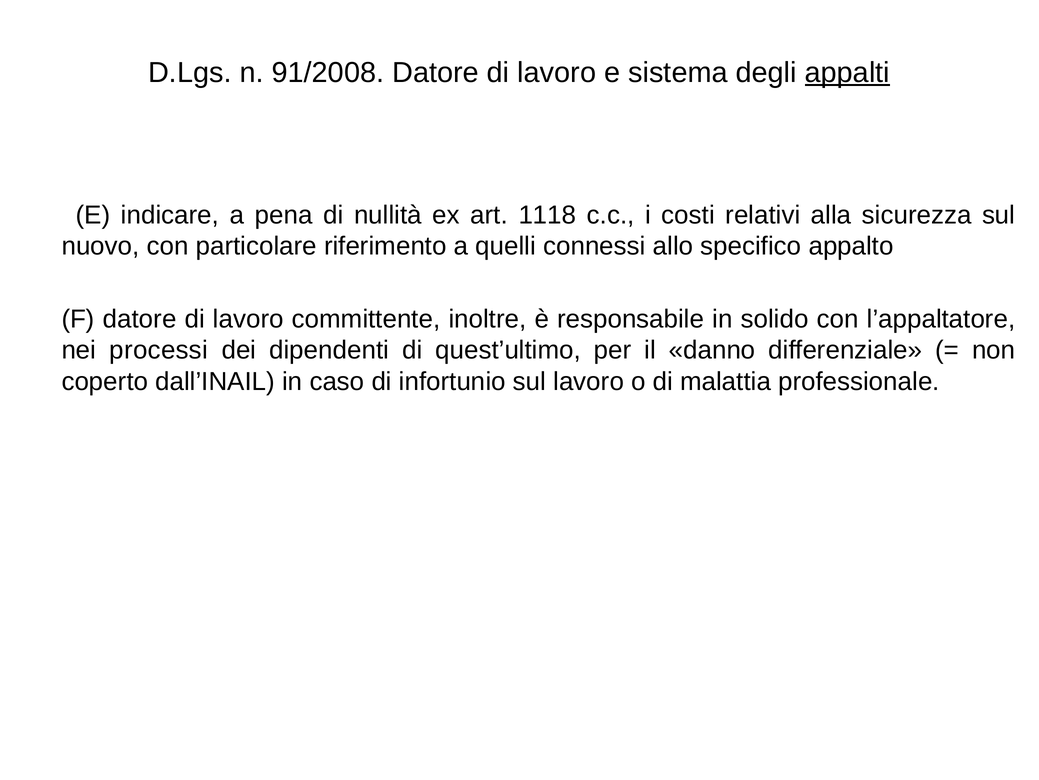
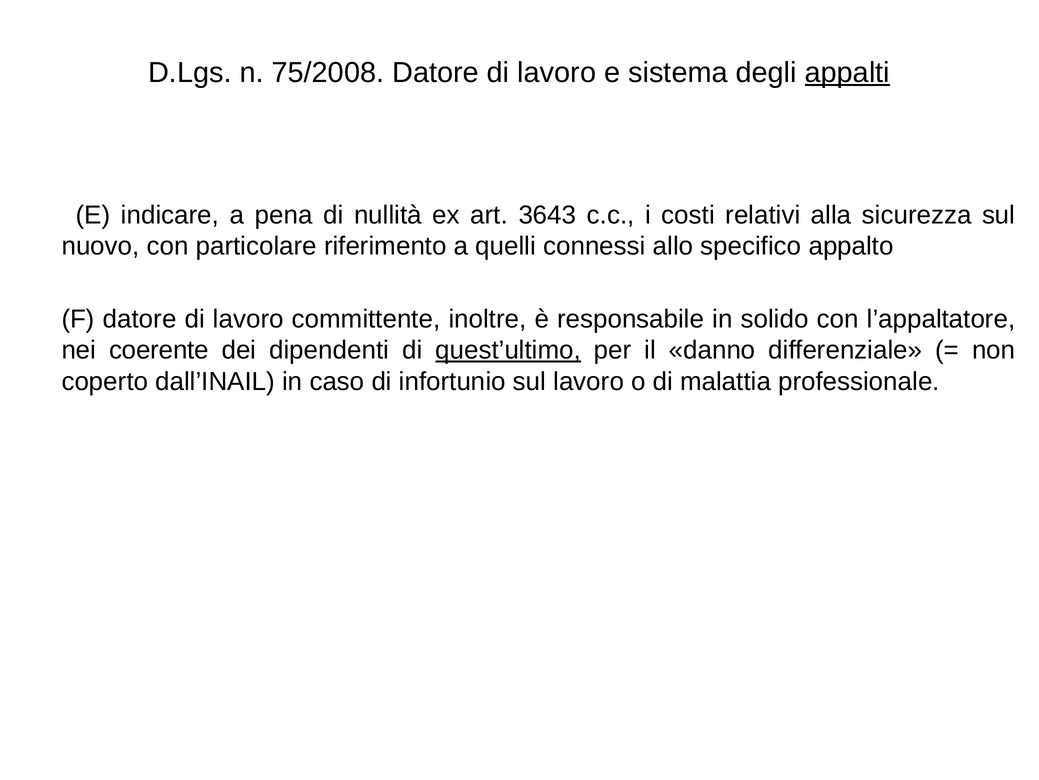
91/2008: 91/2008 -> 75/2008 (328, 73)
1118: 1118 -> 3643 (547, 215)
processi: processi -> coerente (159, 350)
quest’ultimo underline: none -> present (508, 350)
